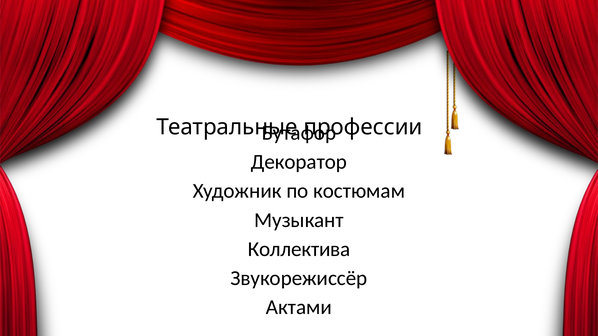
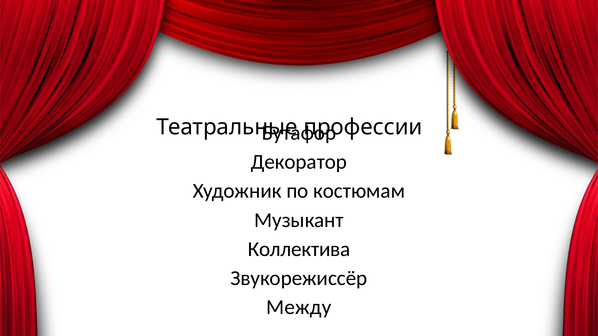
Актами: Актами -> Между (299, 308)
